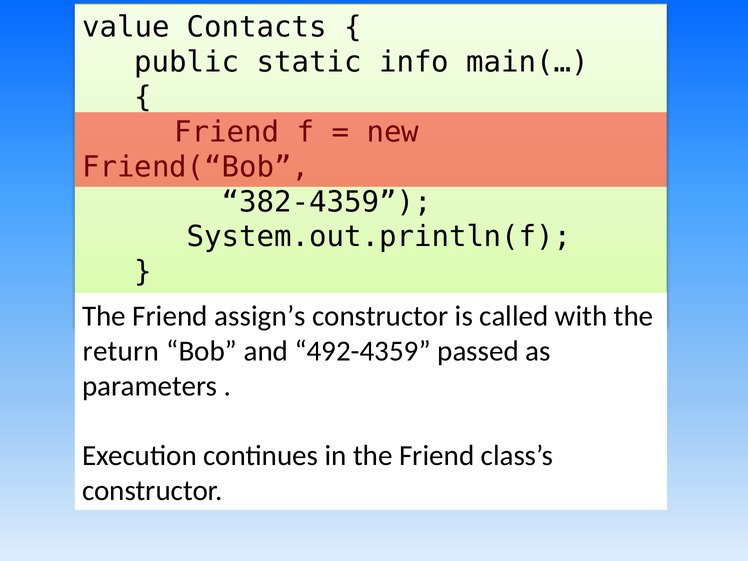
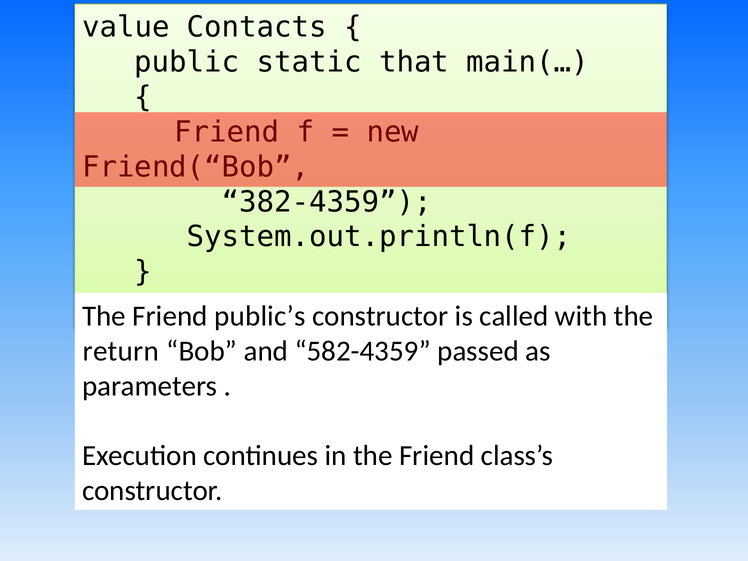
info: info -> that (414, 62)
assign’s: assign’s -> public’s (260, 316)
492-4359: 492-4359 -> 582-4359 (363, 351)
